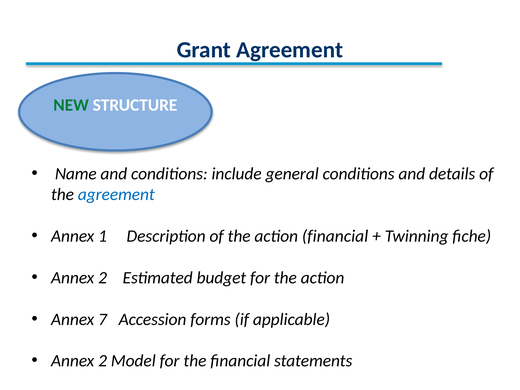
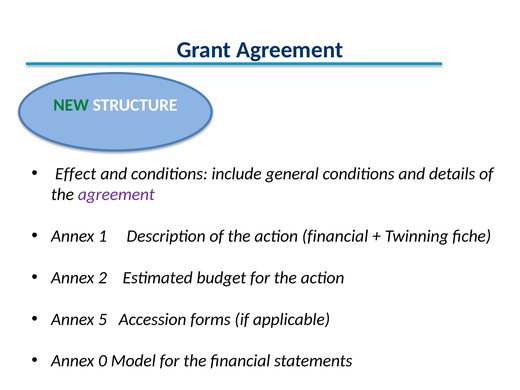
Name: Name -> Effect (76, 174)
agreement colour: blue -> purple (116, 194)
7: 7 -> 5 (103, 319)
2: 2 -> 0 (103, 361)
